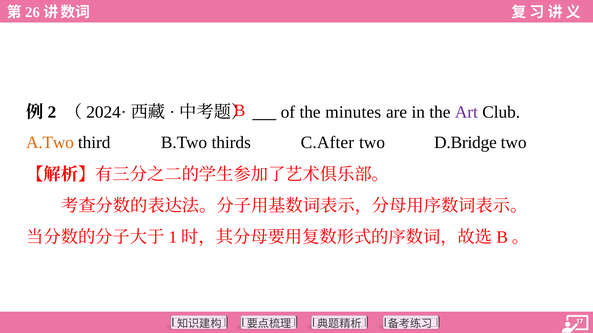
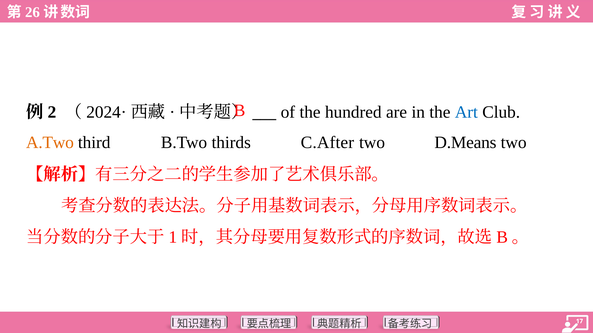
minutes: minutes -> hundred (353, 112)
Art colour: purple -> blue (466, 112)
D.Bridge: D.Bridge -> D.Means (465, 143)
